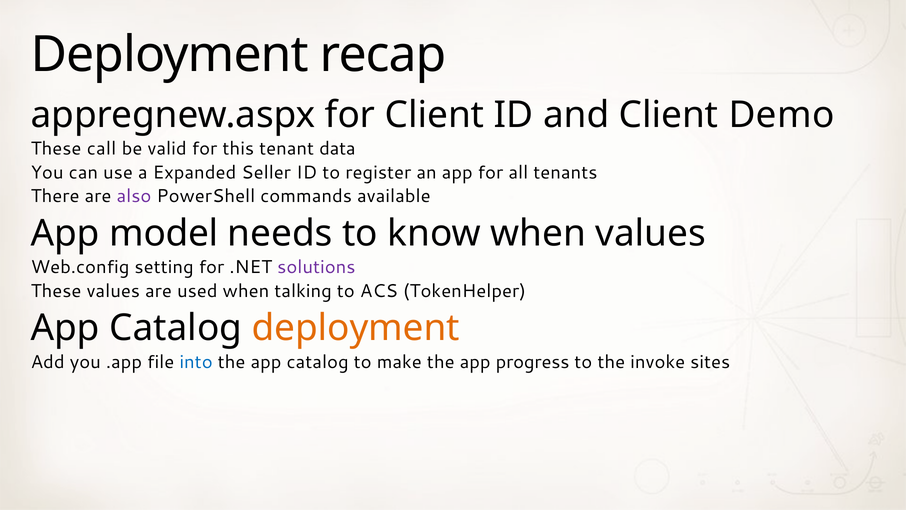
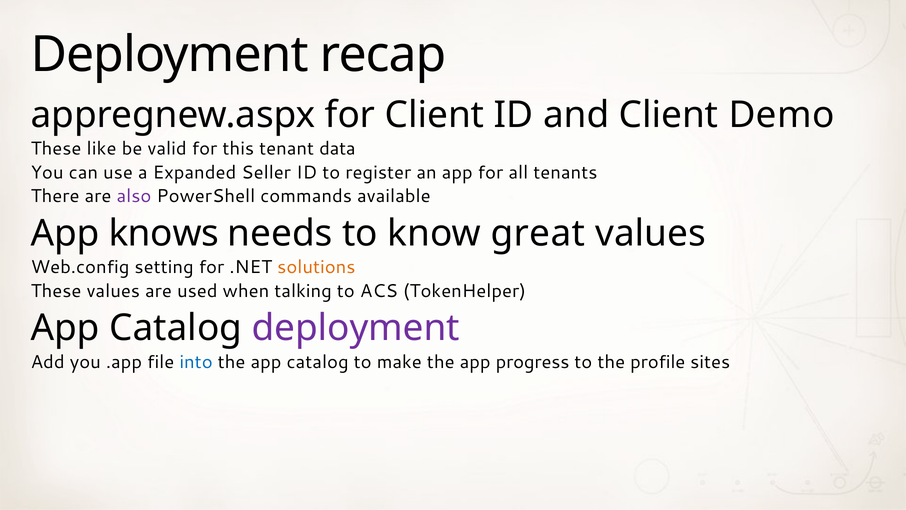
call: call -> like (102, 149)
model: model -> knows (164, 233)
know when: when -> great (538, 233)
solutions colour: purple -> orange (316, 267)
deployment colour: orange -> purple (356, 328)
invoke: invoke -> profile (658, 362)
